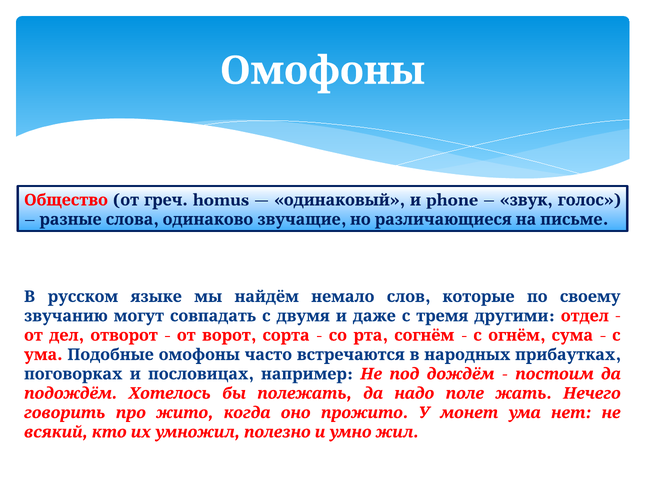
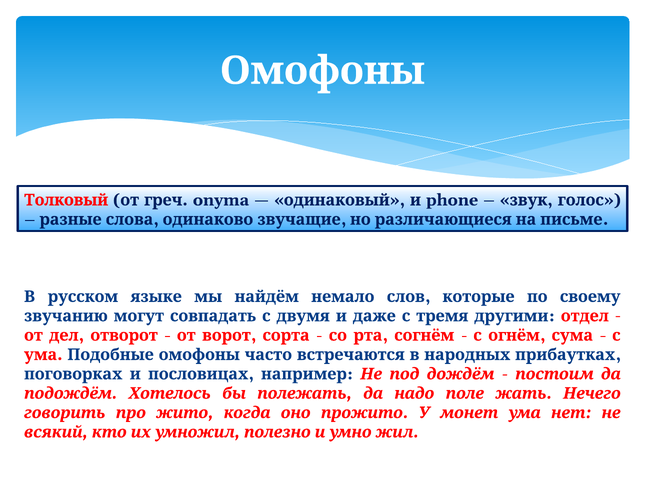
Общество: Общество -> Толковый (66, 200)
homus: homus -> onyma (221, 200)
